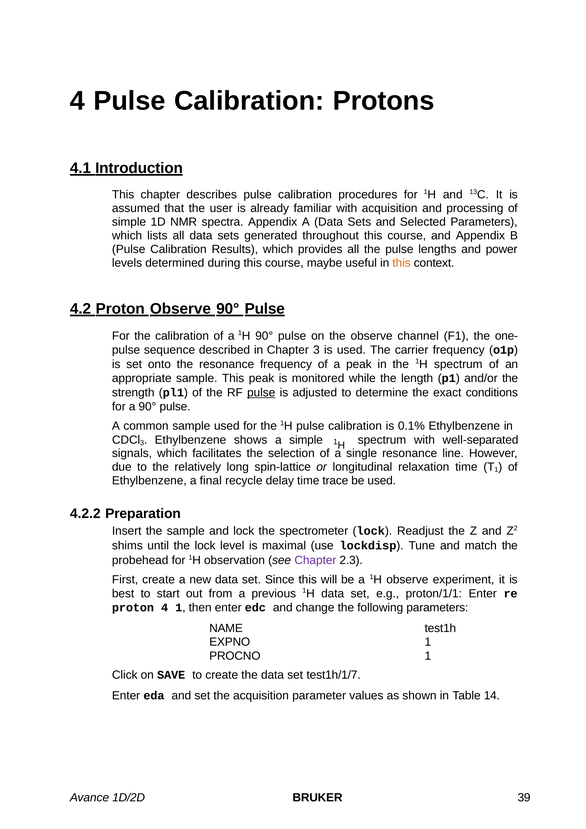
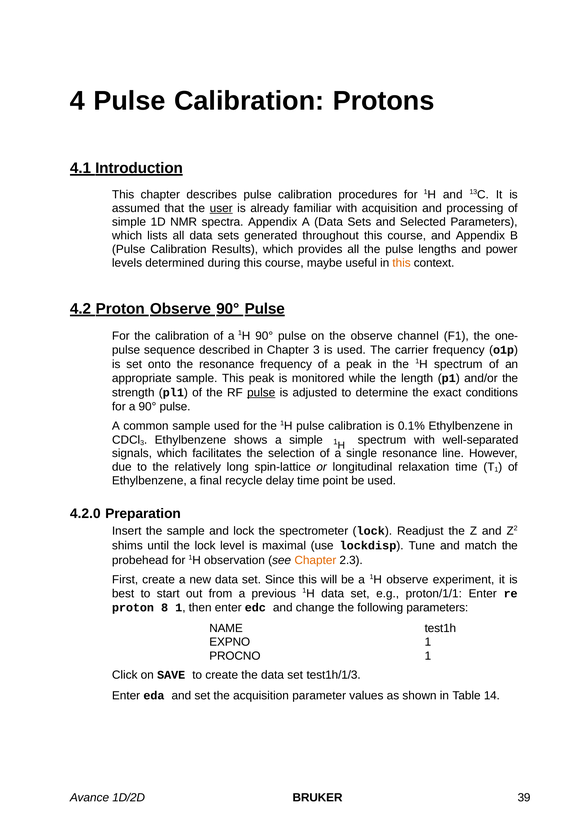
user underline: none -> present (221, 208)
trace: trace -> point (335, 481)
4.2.2: 4.2.2 -> 4.2.0 (85, 514)
Chapter colour: purple -> orange (315, 560)
proton 4: 4 -> 8 (165, 608)
test1h/1/7: test1h/1/7 -> test1h/1/3 (334, 675)
